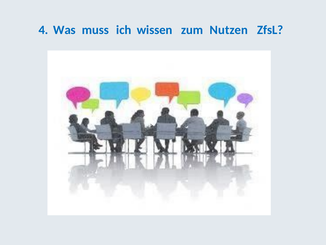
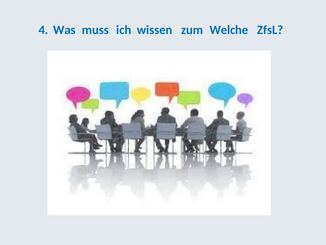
Nutzen: Nutzen -> Welche (229, 30)
